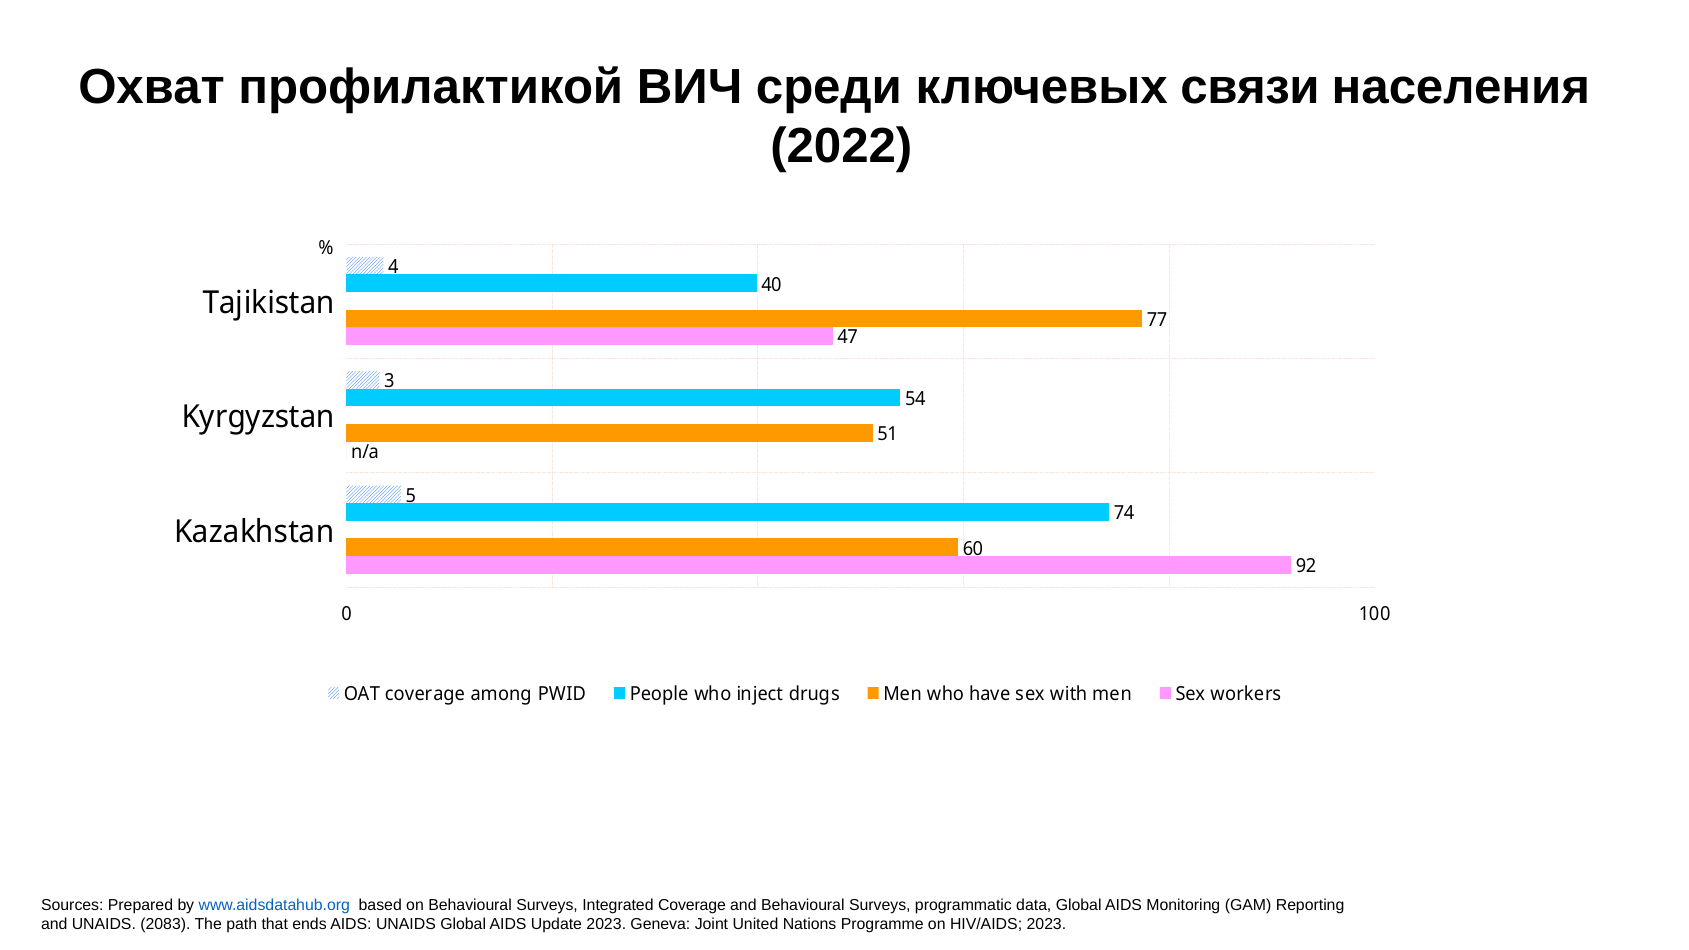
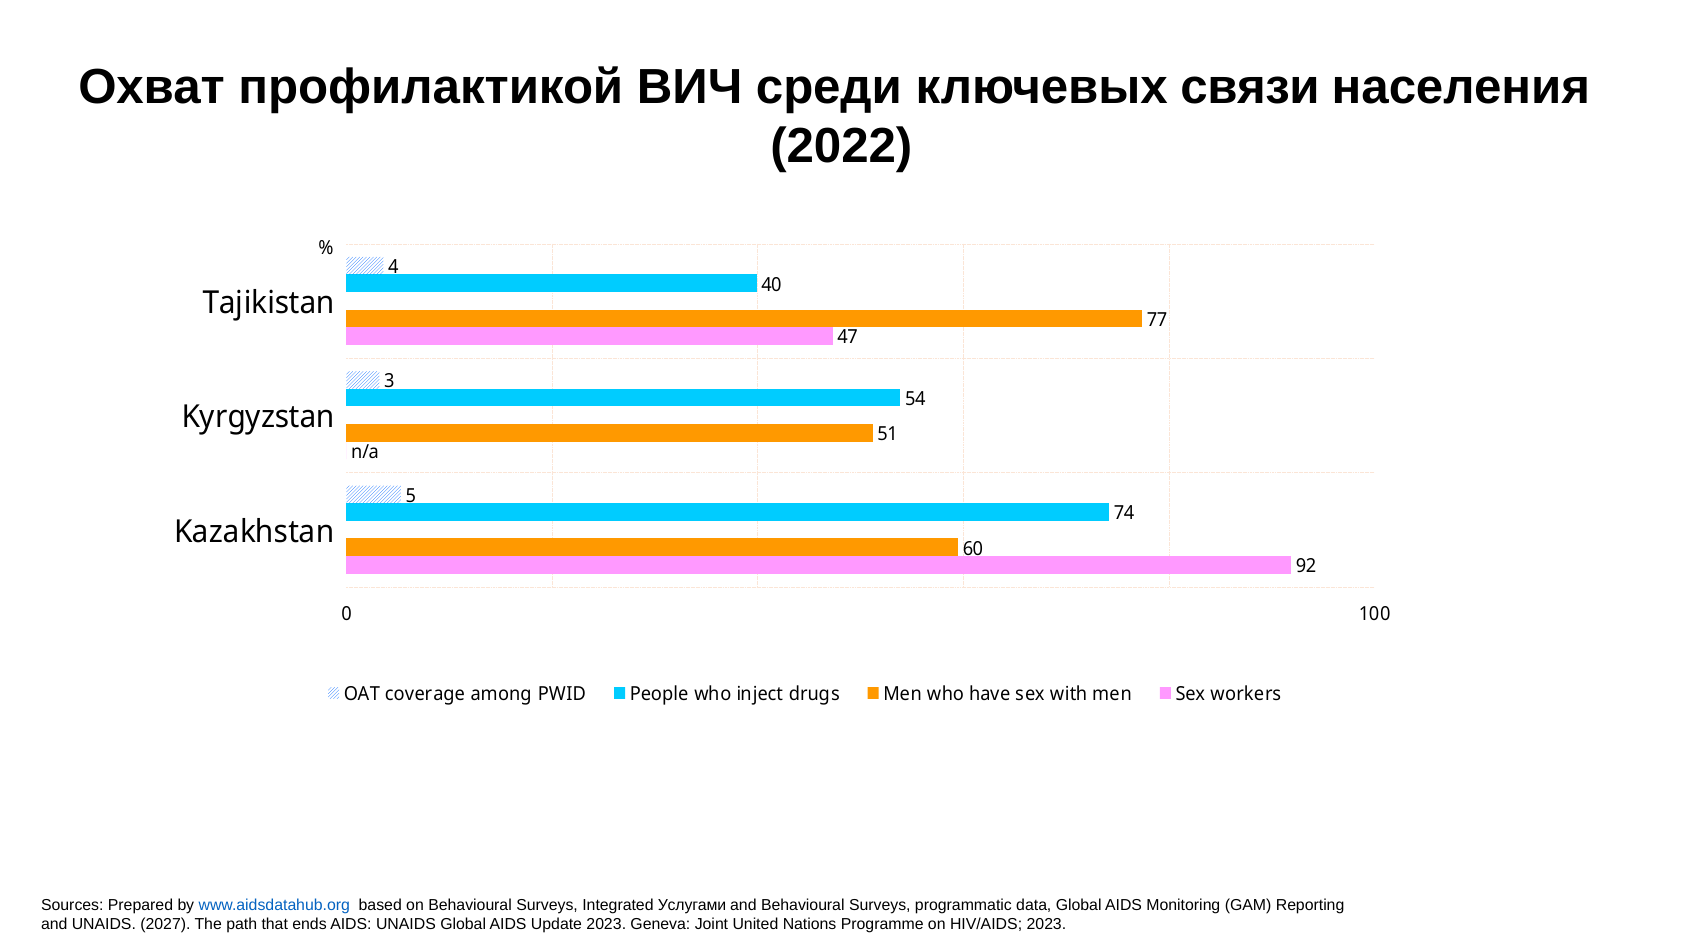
Integrated Coverage: Coverage -> Услугами (692, 906)
2083: 2083 -> 2027 (165, 925)
